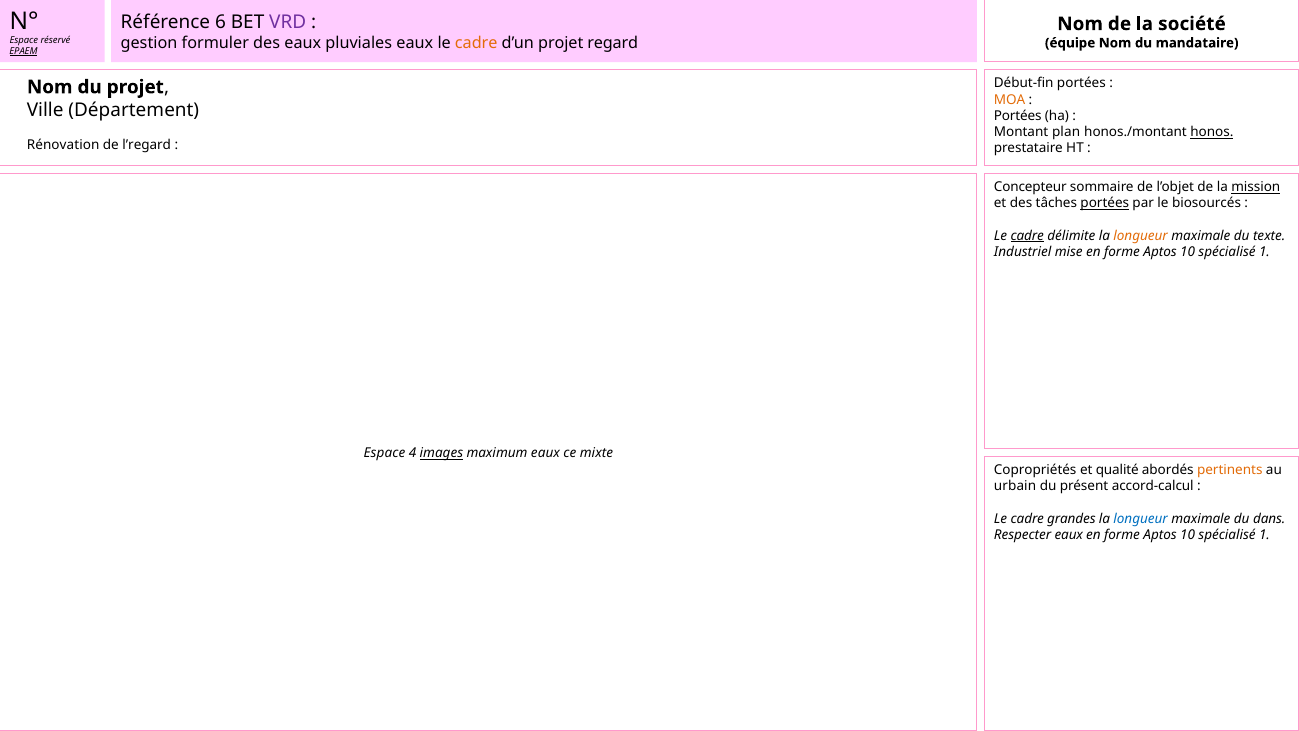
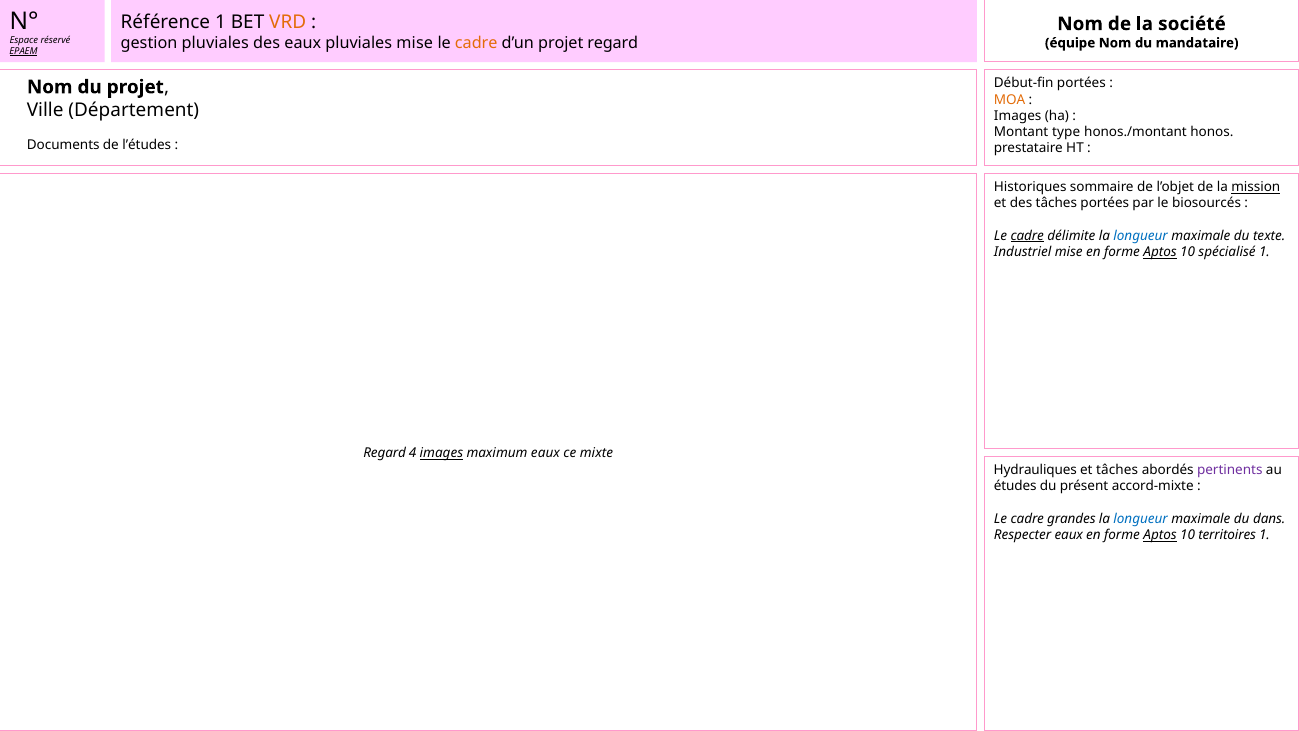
Référence 6: 6 -> 1 (220, 22)
VRD colour: purple -> orange (288, 22)
gestion formuler: formuler -> pluviales (215, 43)
pluviales eaux: eaux -> mise (415, 43)
Portées: Portées -> Images (1018, 116)
plan: plan -> type (1066, 132)
honos underline: present -> none (1212, 132)
Rénovation: Rénovation -> Documents (63, 145)
l’regard: l’regard -> l’études (147, 145)
Concepteur: Concepteur -> Historiques (1030, 187)
portées underline: present -> none (1105, 203)
longueur colour: orange -> blue (1141, 236)
Aptos underline: none -> present (1160, 252)
Espace: Espace -> Regard (385, 453)
Copropriétés: Copropriétés -> Hydrauliques (1035, 470)
et qualité: qualité -> tâches (1117, 470)
pertinents colour: orange -> purple (1230, 470)
urbain: urbain -> études (1015, 486)
accord-calcul: accord-calcul -> accord-mixte (1153, 486)
Aptos underline: none -> present (1160, 535)
spécialisé: spécialisé -> territoires (1227, 535)
